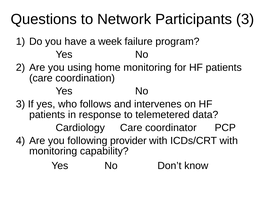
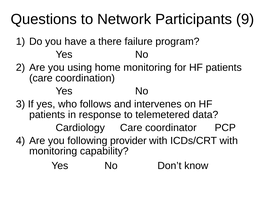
Participants 3: 3 -> 9 (245, 19)
week: week -> there (110, 42)
